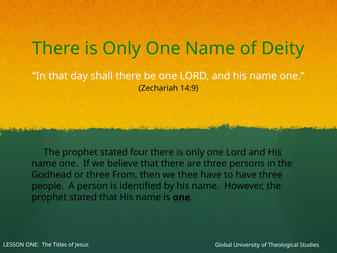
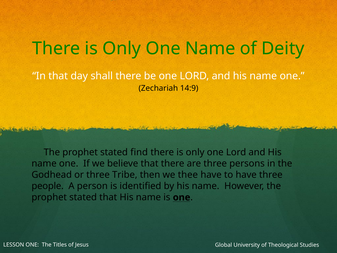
four: four -> find (139, 152)
From: From -> Tribe (125, 175)
